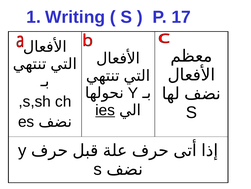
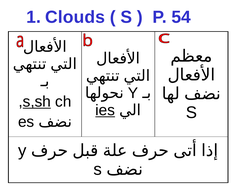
Writing: Writing -> Clouds (75, 17)
17: 17 -> 54 (181, 17)
s,sh underline: none -> present (37, 101)
